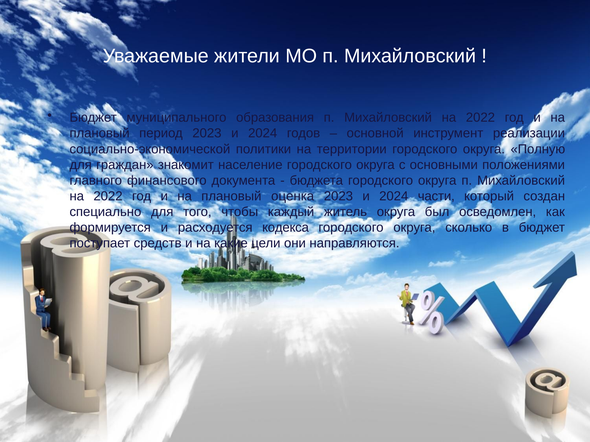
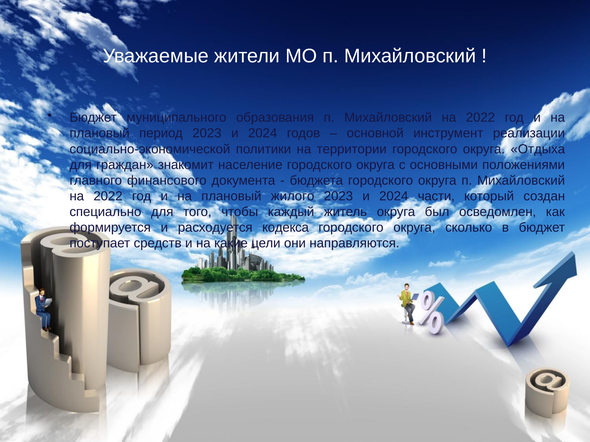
Полную: Полную -> Отдыха (538, 149)
оценка: оценка -> жилого (293, 196)
